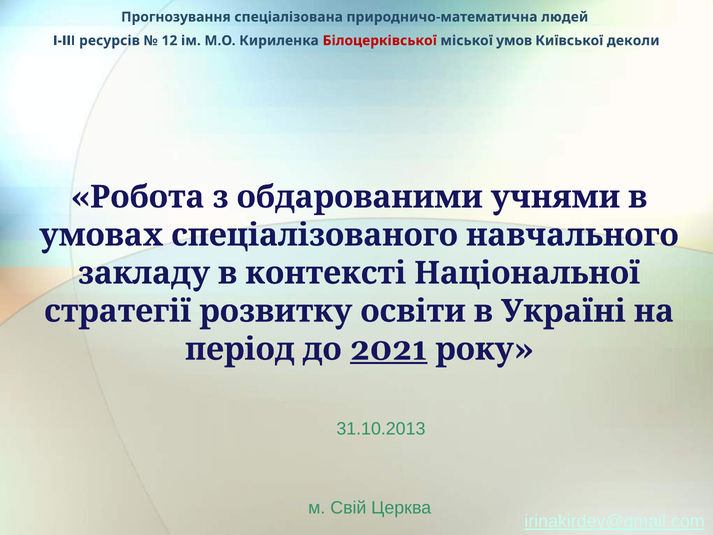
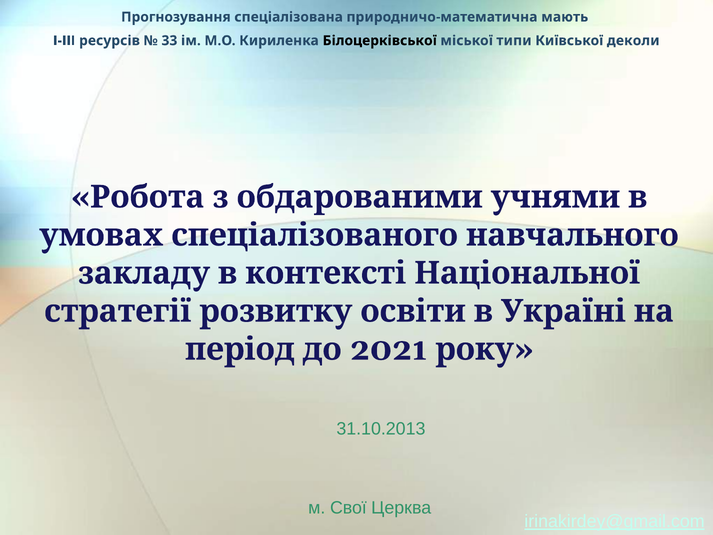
людей: людей -> мають (565, 17)
12: 12 -> 33 (169, 41)
Білоцерківської colour: red -> black (380, 41)
умов: умов -> типи (514, 41)
2021 underline: present -> none (389, 349)
Свій: Свій -> Свої (348, 507)
